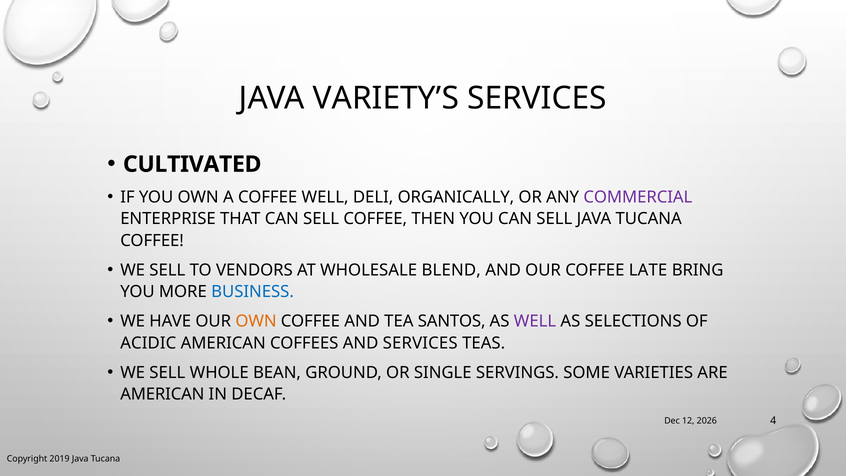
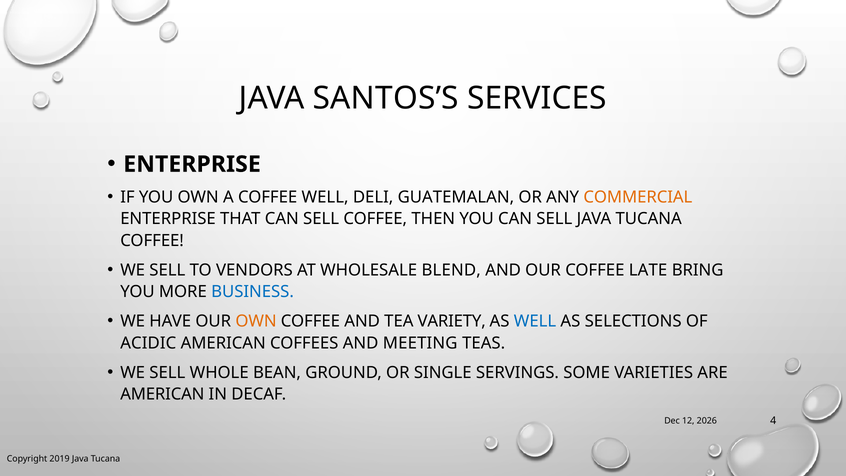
VARIETY’S: VARIETY’S -> SANTOS’S (386, 98)
CULTIVATED: CULTIVATED -> ENTERPRISE (192, 164)
ORGANICALLY: ORGANICALLY -> GUATEMALAN (456, 197)
COMMERCIAL colour: purple -> orange (638, 197)
SANTOS: SANTOS -> VARIETY (452, 321)
WELL colour: purple -> blue (535, 321)
AND SERVICES: SERVICES -> MEETING (420, 343)
